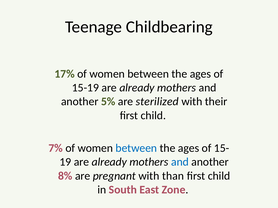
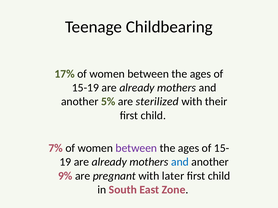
between colour: blue -> purple (136, 148)
8%: 8% -> 9% (65, 176)
than: than -> later (173, 176)
